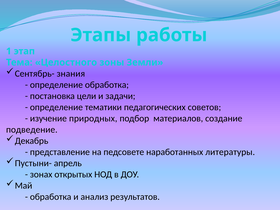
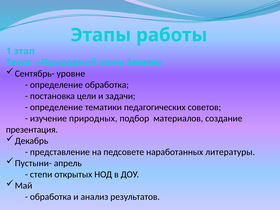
Целостного: Целостного -> Природной (66, 62)
знания: знания -> уровне (71, 74)
подведение: подведение -> презентация (32, 130)
зонах: зонах -> степи (41, 174)
